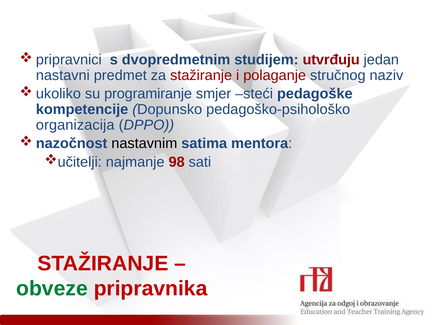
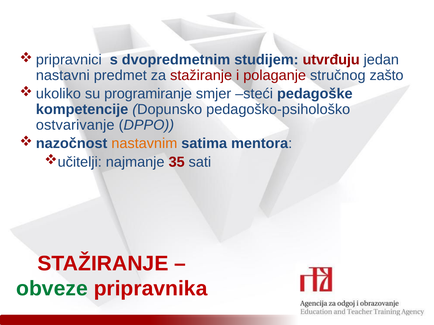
naziv: naziv -> zašto (387, 75)
organizacija: organizacija -> ostvarivanje (75, 125)
nastavnim colour: black -> orange (144, 144)
98: 98 -> 35 (177, 162)
